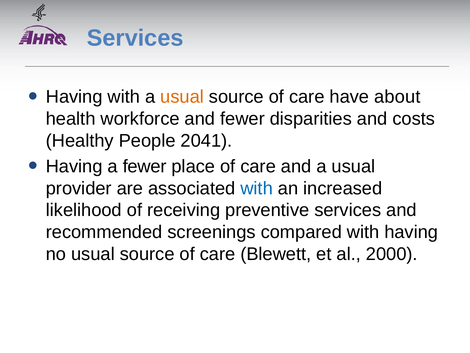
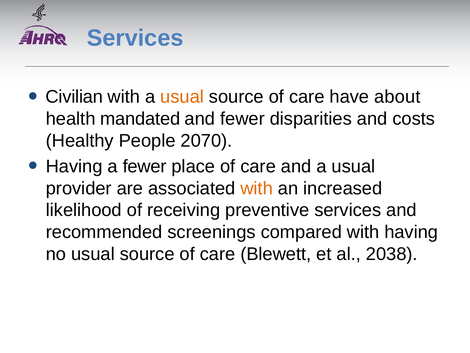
Having: Having -> Civilian (74, 97)
workforce: workforce -> mandated (140, 119)
2041: 2041 -> 2070 (206, 141)
with colour: blue -> orange (257, 188)
2000: 2000 -> 2038 (392, 254)
